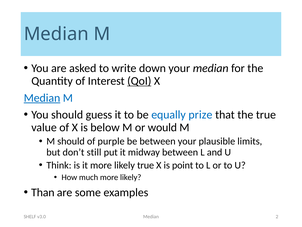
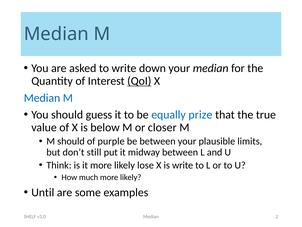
Median underline: present -> none (42, 98)
would: would -> closer (162, 127)
likely true: true -> lose (146, 165)
is point: point -> write (183, 165)
Than: Than -> Until (43, 192)
